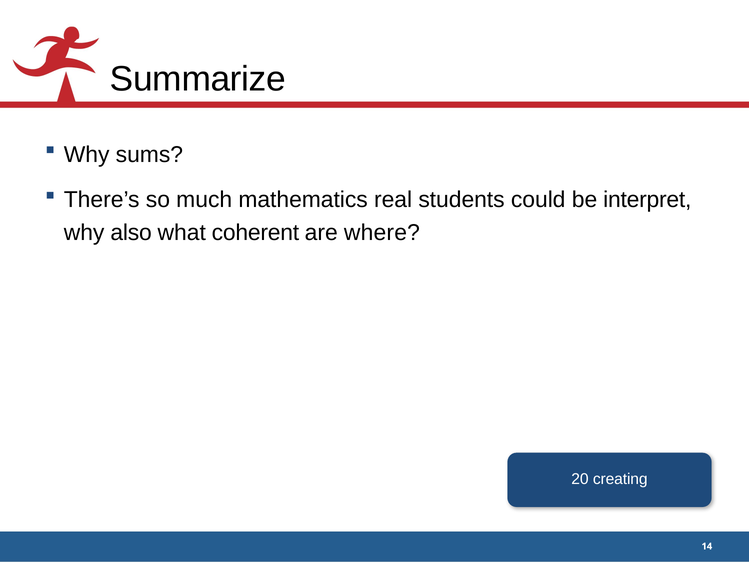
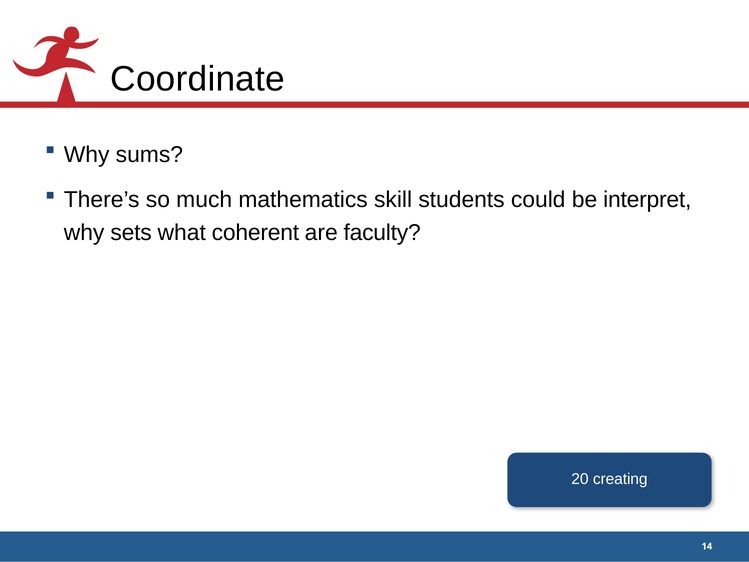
Summarize: Summarize -> Coordinate (198, 79)
real: real -> skill (393, 200)
also: also -> sets (131, 233)
where: where -> faculty (382, 233)
